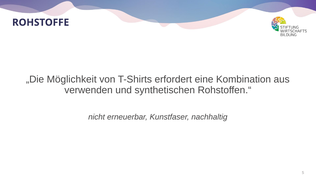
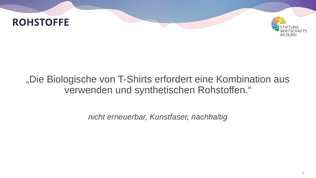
Möglichkeit: Möglichkeit -> Biologische (72, 79)
